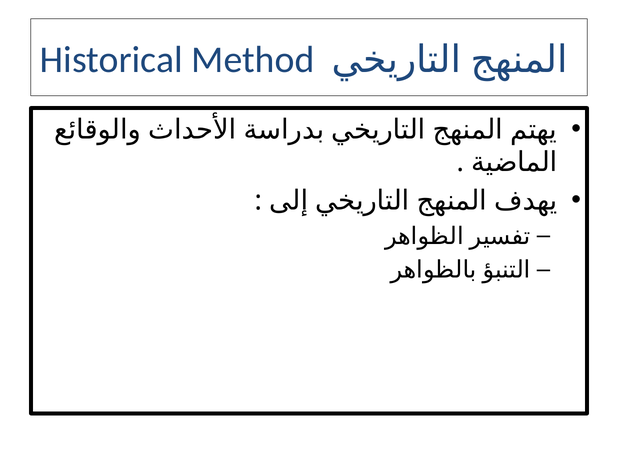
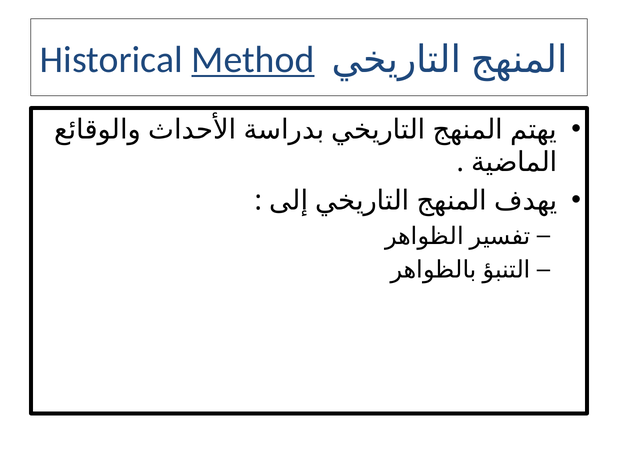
Method underline: none -> present (253, 60)
